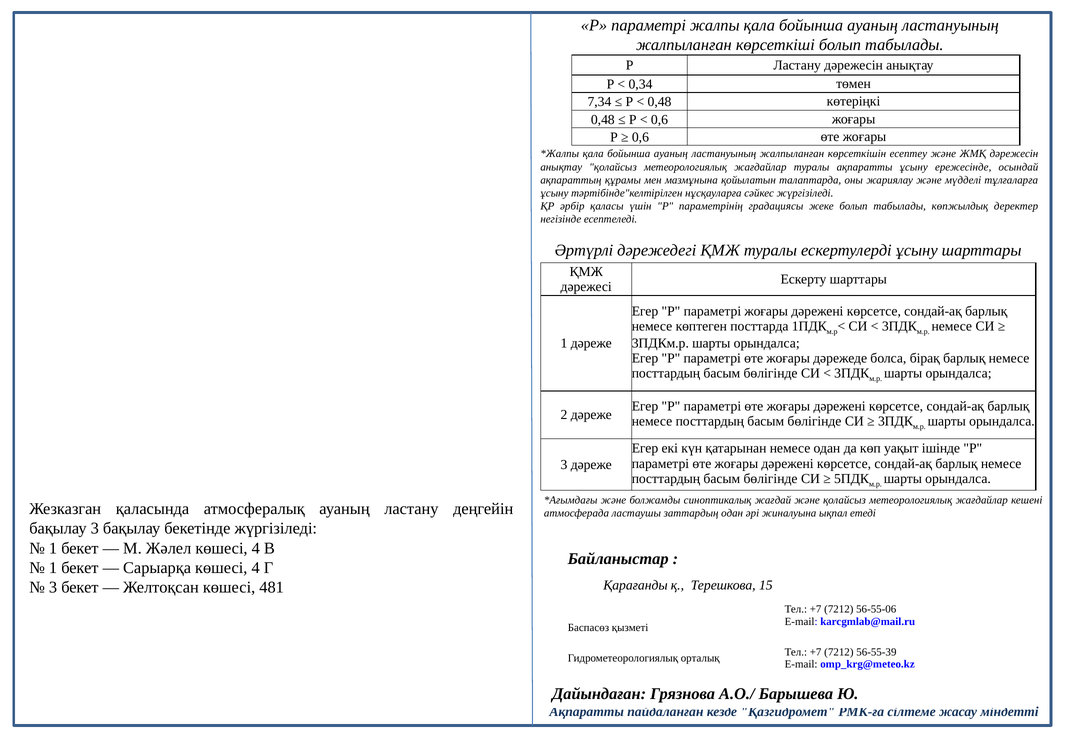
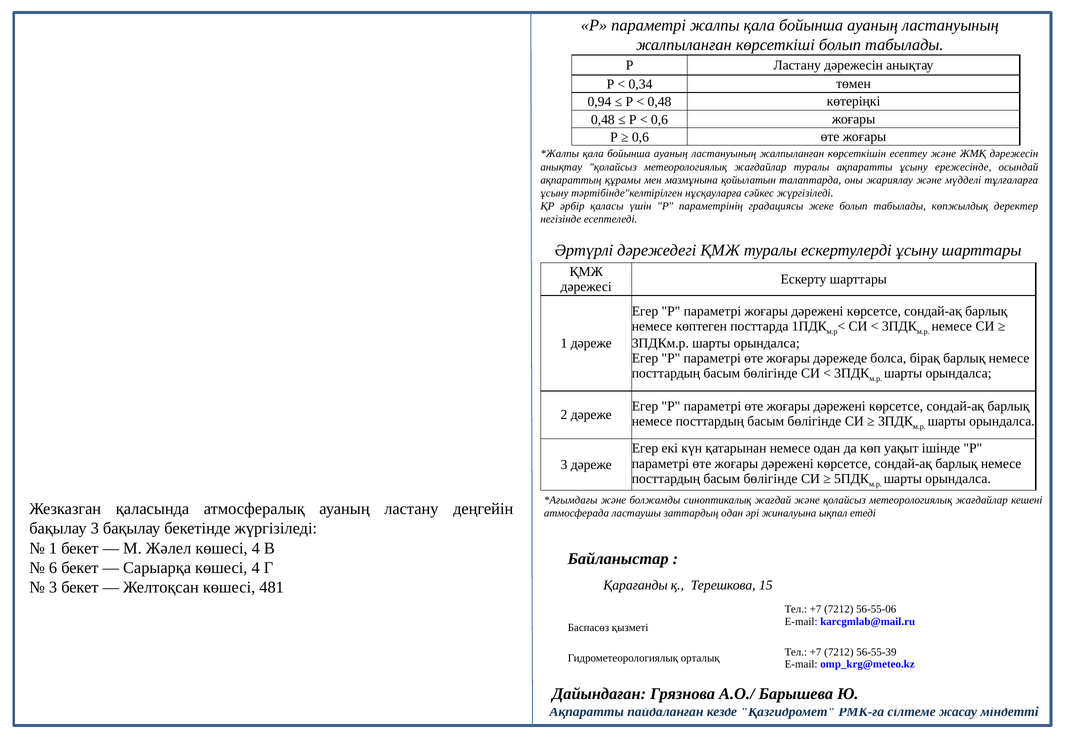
7,34: 7,34 -> 0,94 (599, 102)
1: 1 -> 6 (53, 567)
